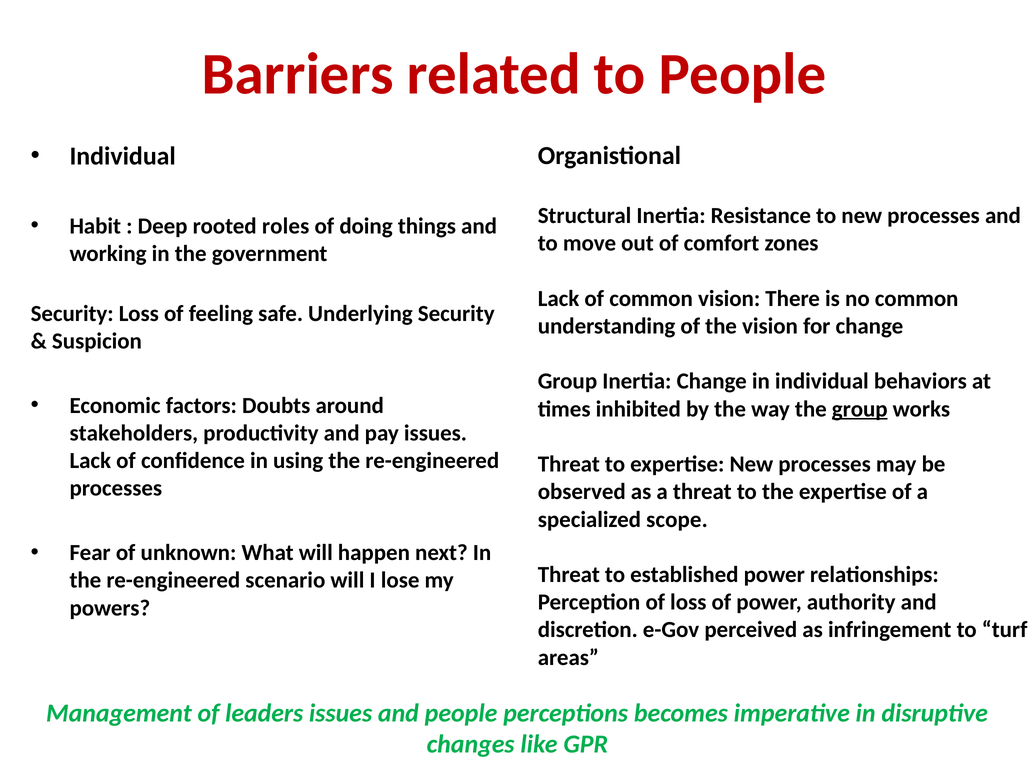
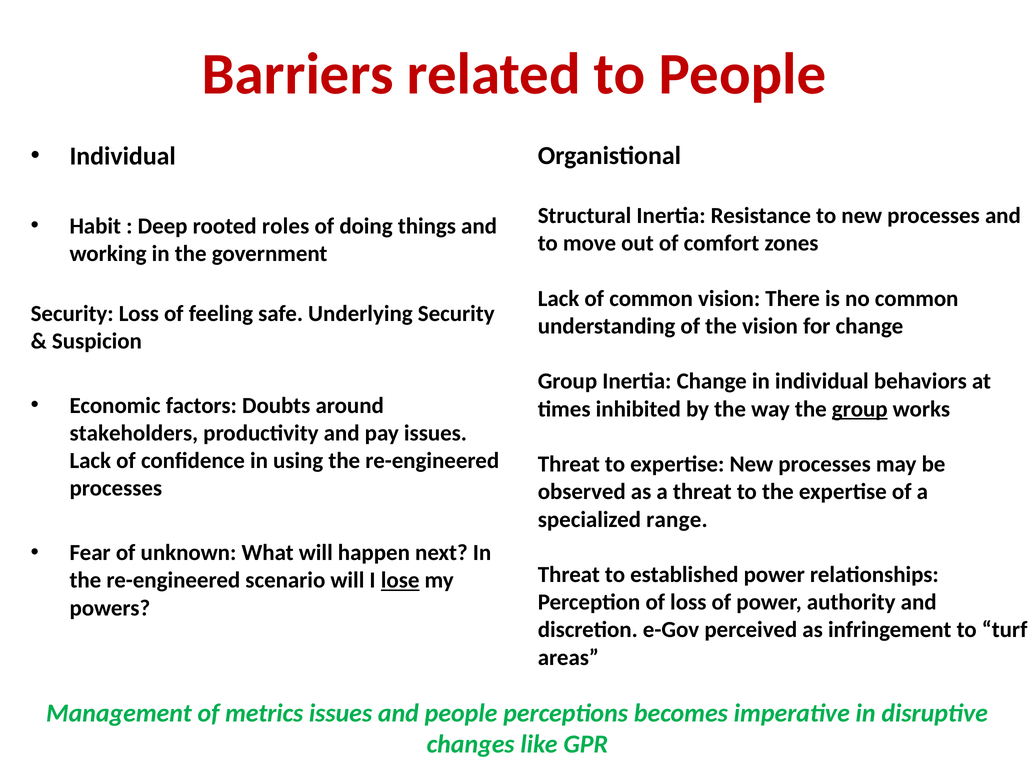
scope: scope -> range (677, 519)
lose underline: none -> present (400, 580)
leaders: leaders -> metrics (264, 712)
